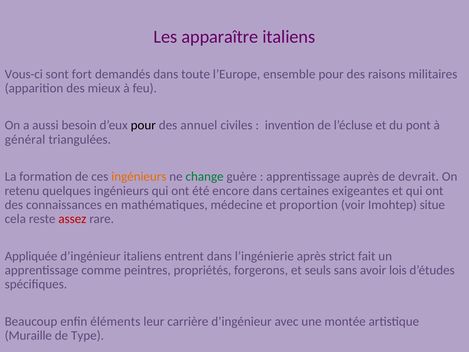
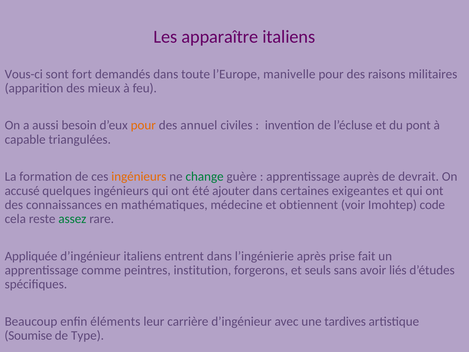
ensemble: ensemble -> manivelle (289, 74)
pour colour: black -> orange (143, 125)
général: général -> capable (25, 139)
retenu: retenu -> accusé (22, 191)
encore: encore -> ajouter (231, 191)
proportion: proportion -> obtiennent (309, 205)
situe: situe -> code (432, 205)
assez colour: red -> green (72, 219)
strict: strict -> prise (342, 256)
propriétés: propriétés -> institution (202, 270)
lois: lois -> liés (398, 270)
montée: montée -> tardives (345, 321)
Muraille: Muraille -> Soumise (28, 335)
